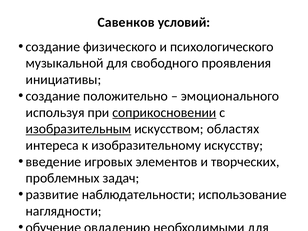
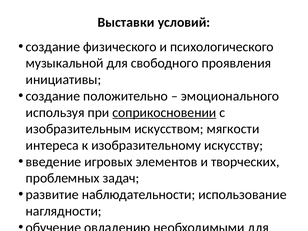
Савенков: Савенков -> Выставки (126, 22)
изобразительным underline: present -> none (78, 129)
областях: областях -> мягкости (233, 129)
